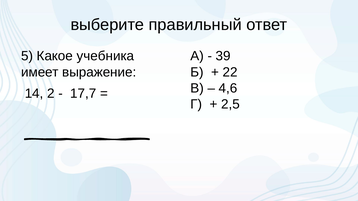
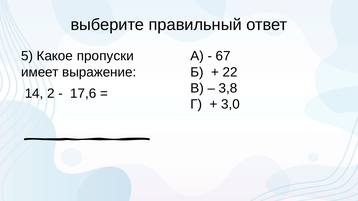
учебника: учебника -> пропуски (105, 56)
39: 39 -> 67 (223, 56)
4,6: 4,6 -> 3,8 (228, 88)
17,7: 17,7 -> 17,6 (83, 94)
2,5: 2,5 -> 3,0 (230, 104)
